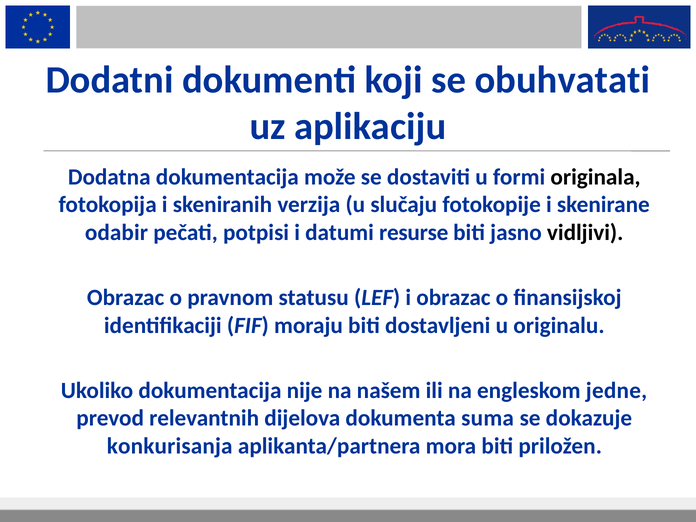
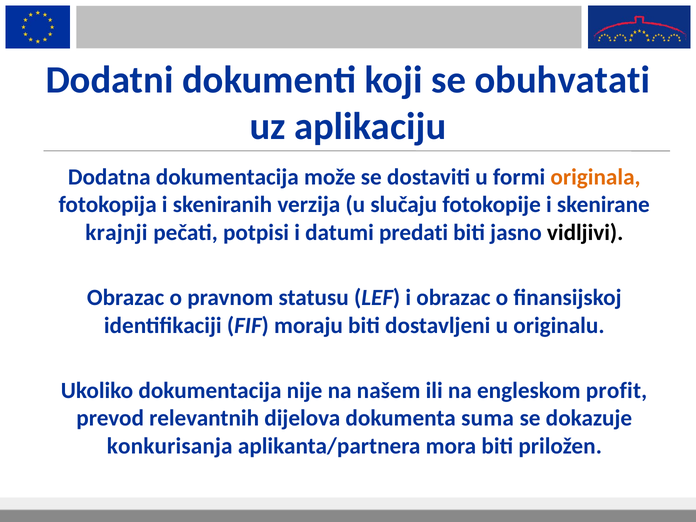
originala colour: black -> orange (596, 177)
odabir: odabir -> krajnji (116, 233)
resurse: resurse -> predati (414, 233)
jedne: jedne -> profit (617, 390)
